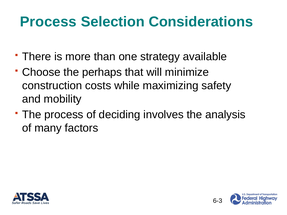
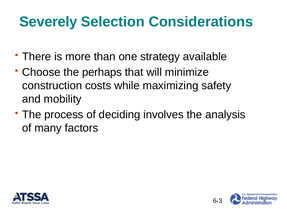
Process: Process -> Severely (48, 22)
